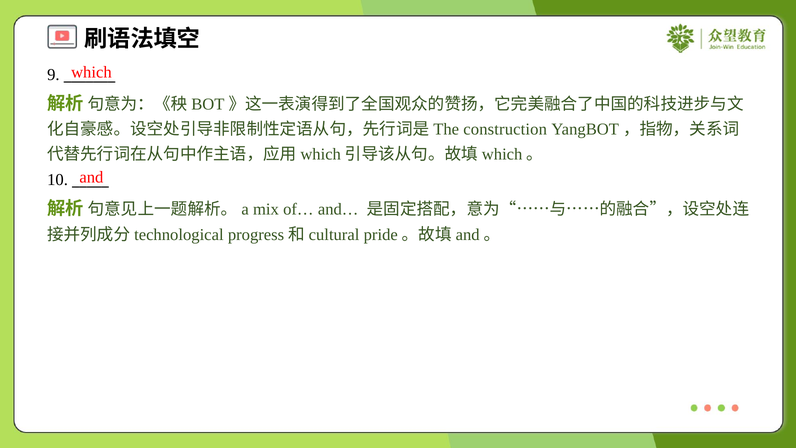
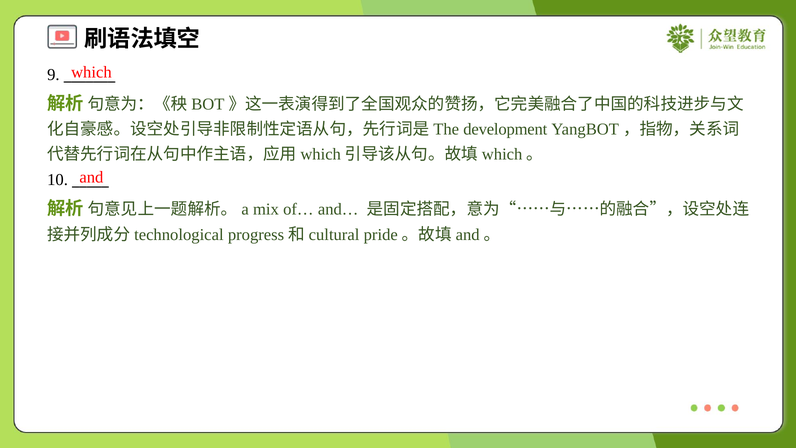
construction: construction -> development (505, 129)
